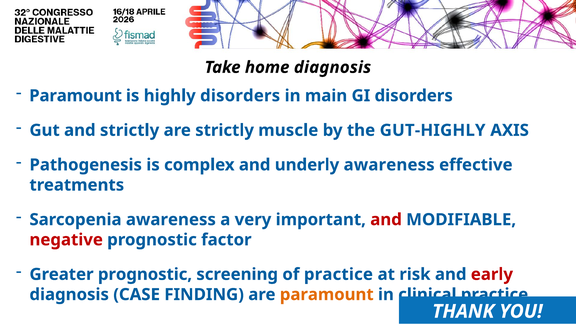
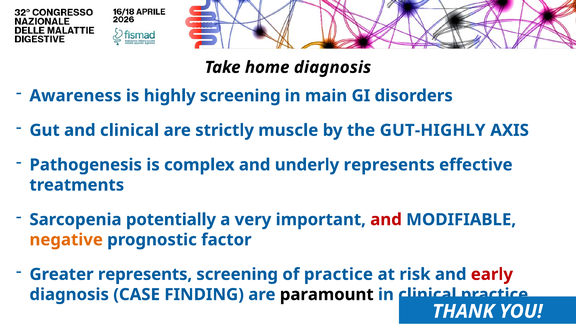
Paramount: Paramount -> Awareness (75, 96)
highly disorders: disorders -> screening (240, 96)
and strictly: strictly -> clinical (130, 130)
underly awareness: awareness -> represents (389, 165)
Sarcopenia awareness: awareness -> potentially (171, 220)
negative colour: red -> orange (66, 240)
Greater prognostic: prognostic -> represents (145, 274)
paramount colour: orange -> black (327, 295)
